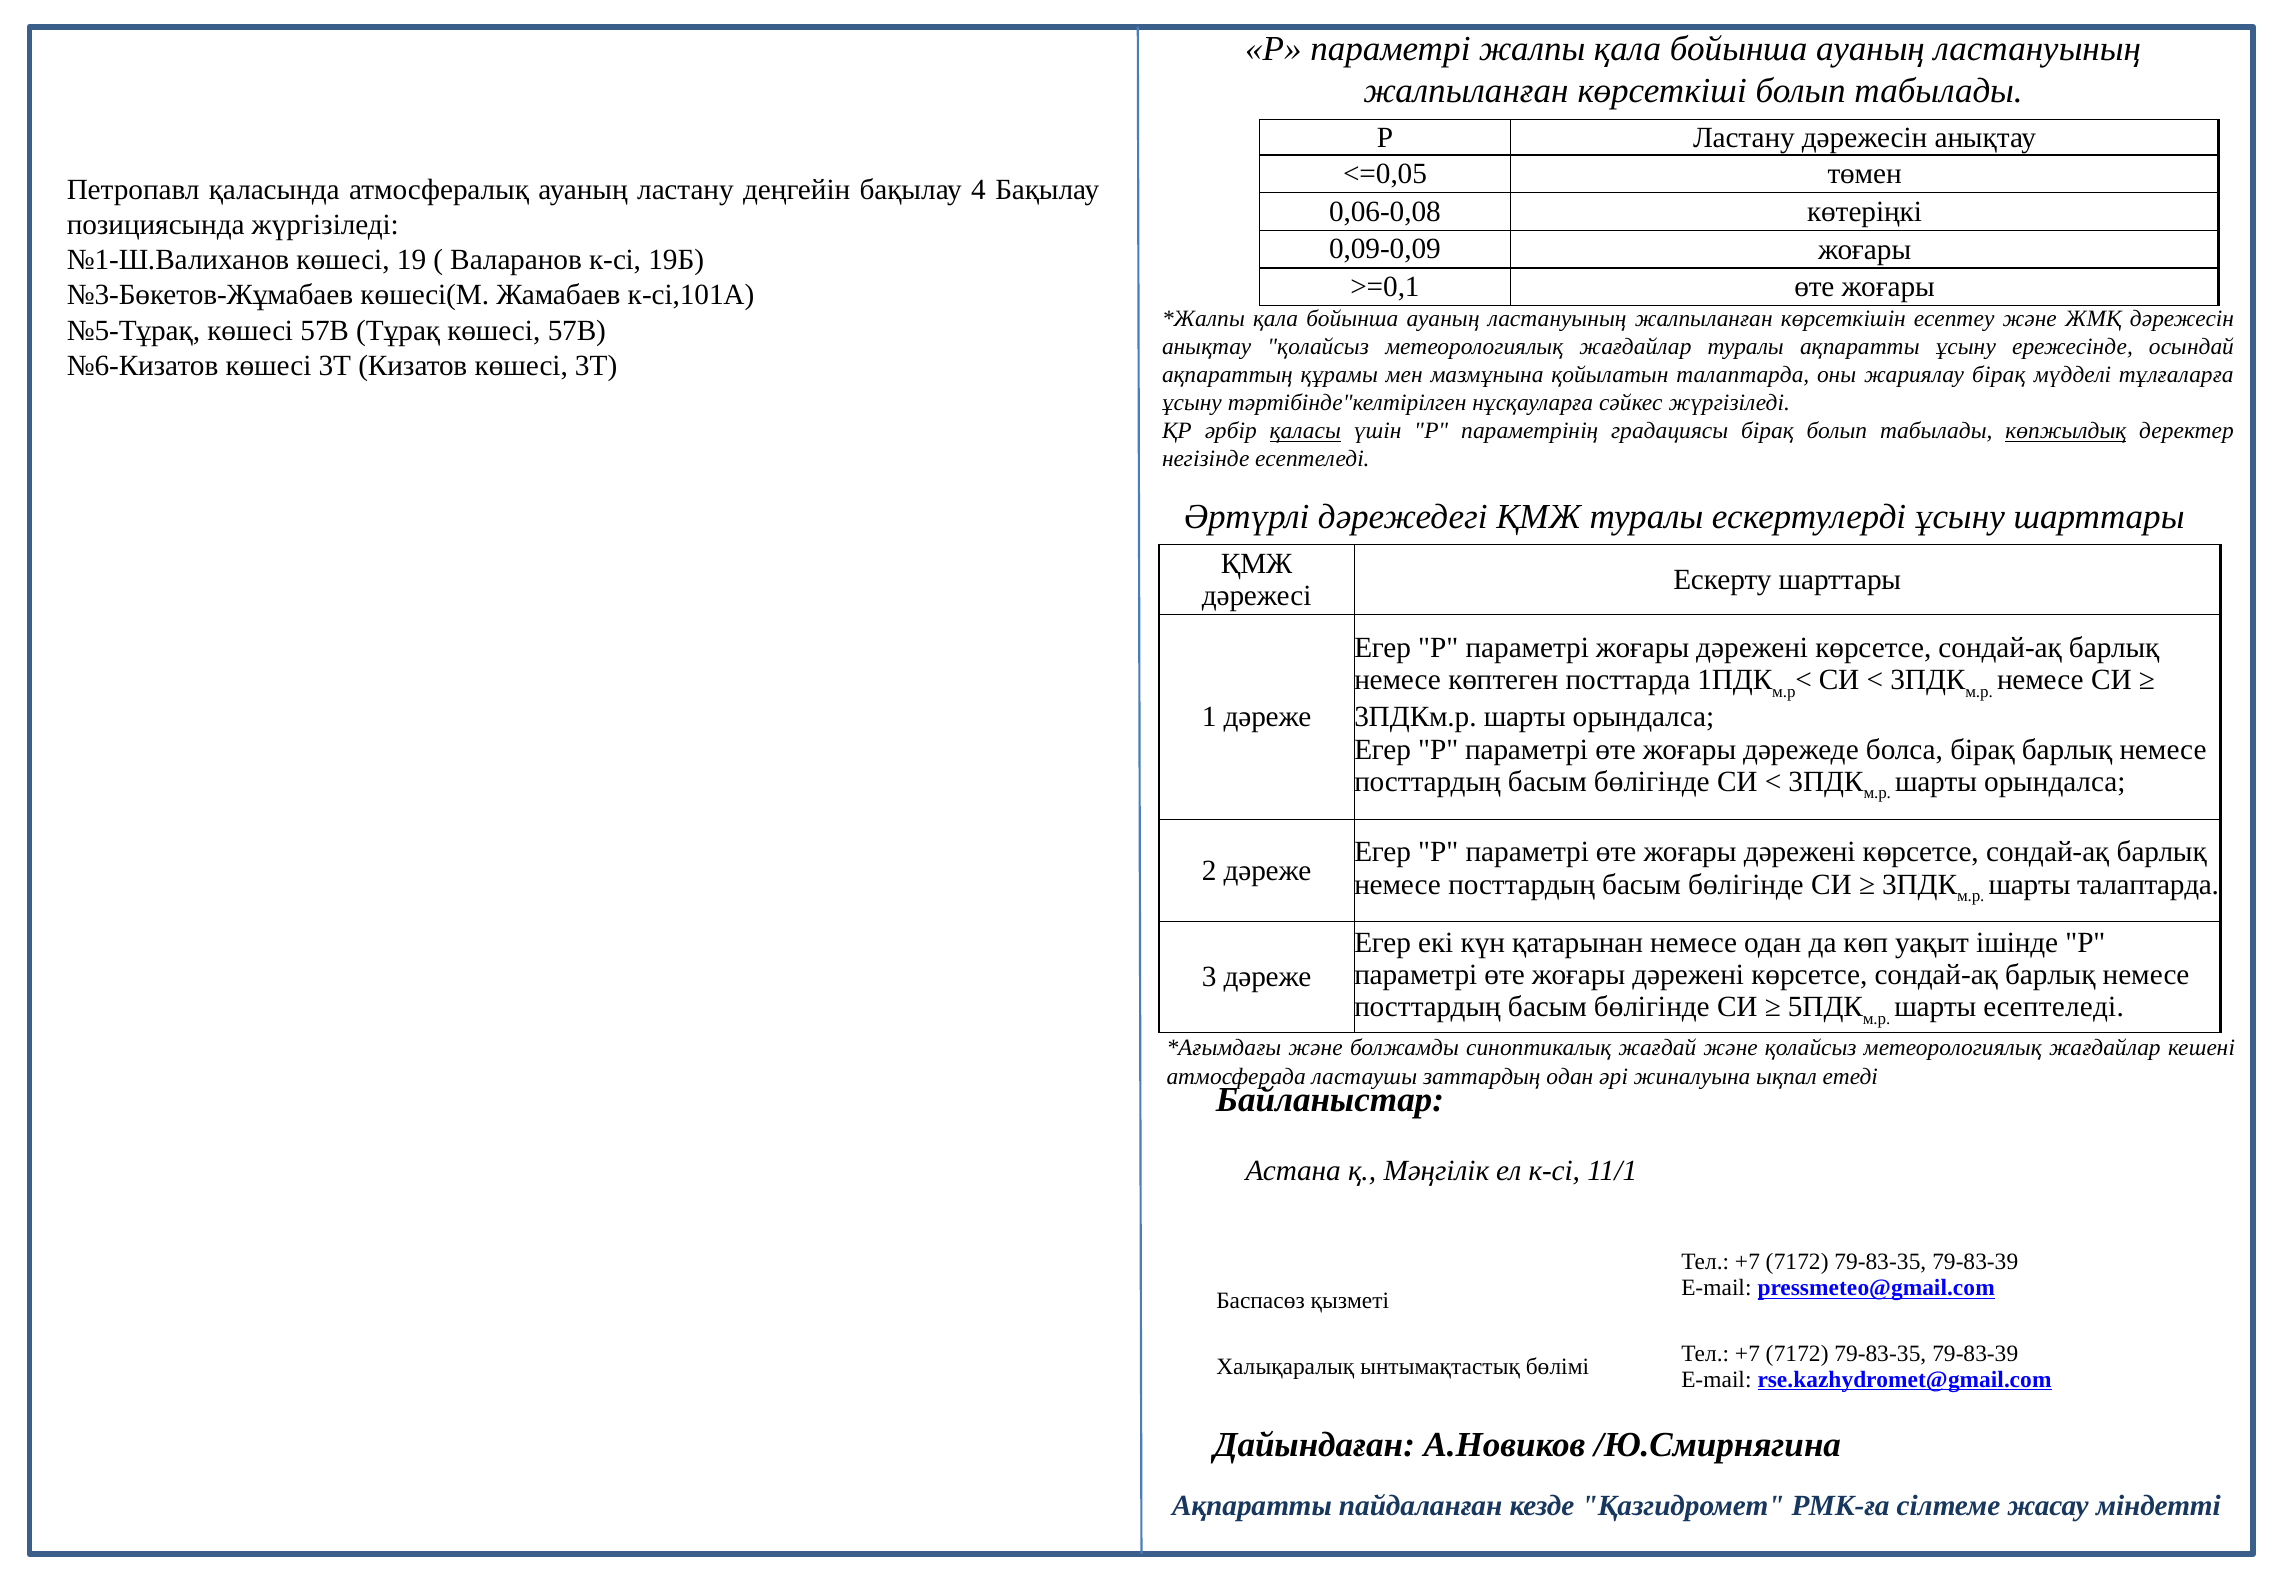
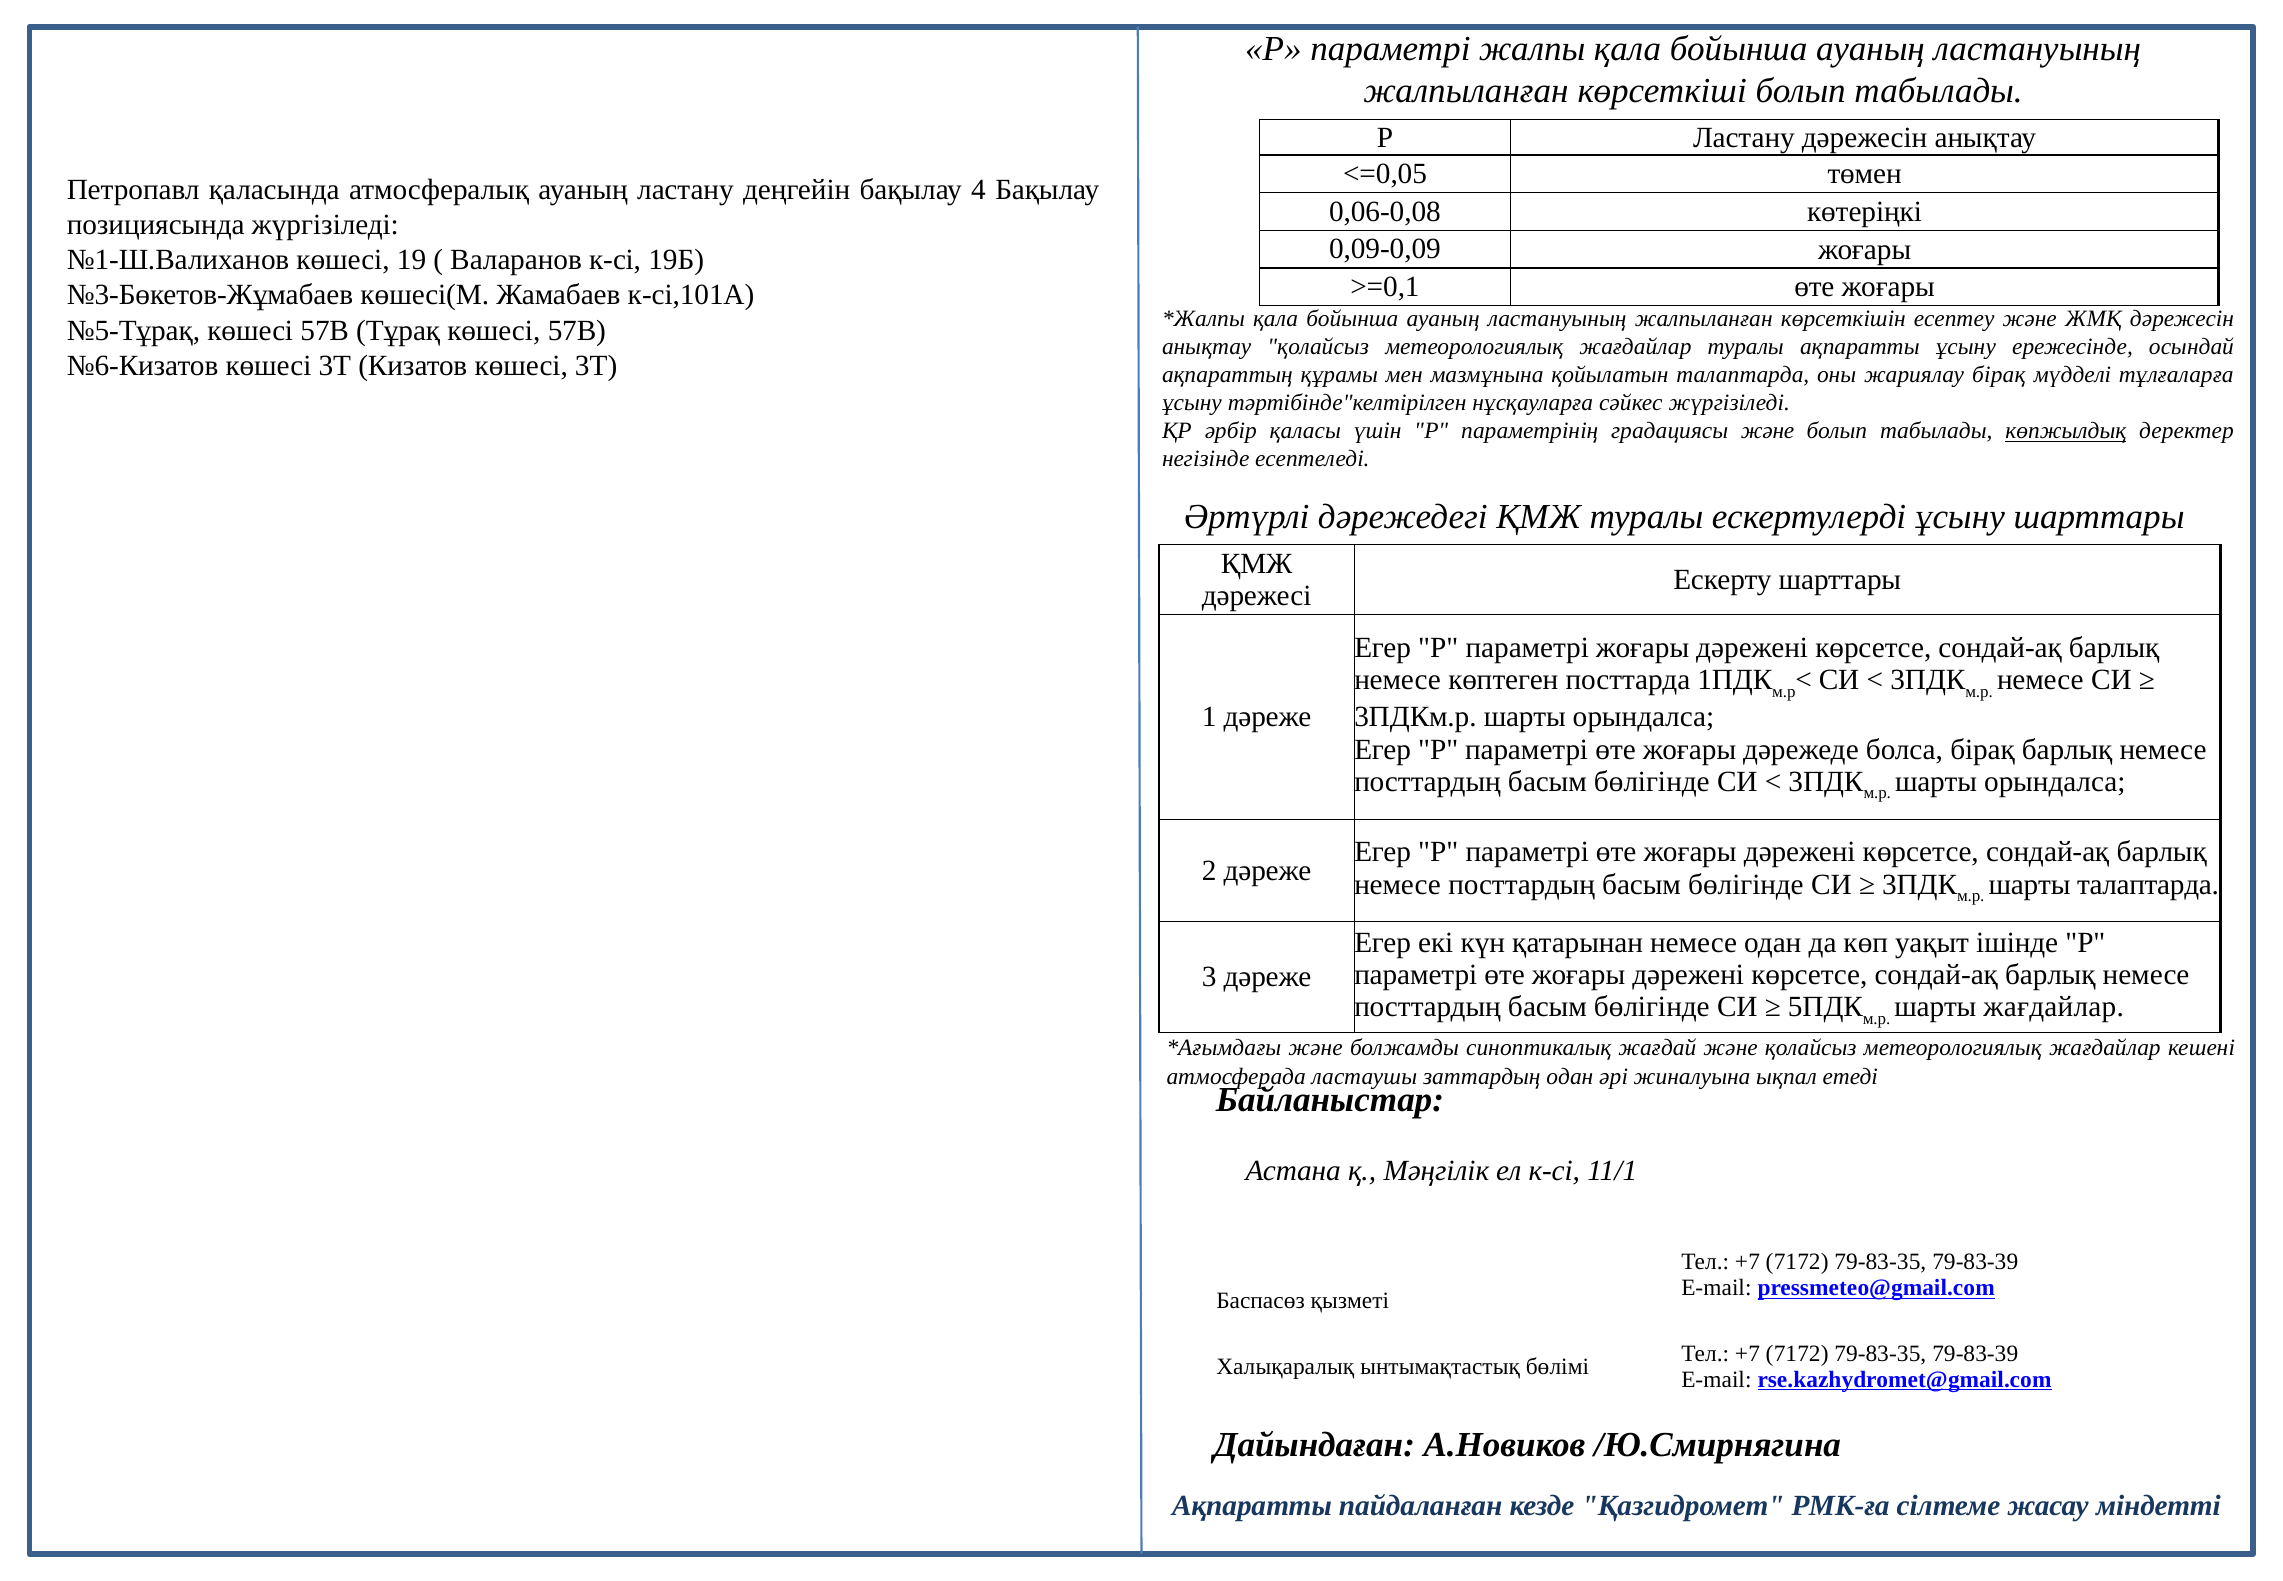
қаласы underline: present -> none (1305, 431)
градациясы бірақ: бірақ -> және (1768, 431)
шарты есептеледі: есептеледі -> жағдайлар (2054, 1007)
